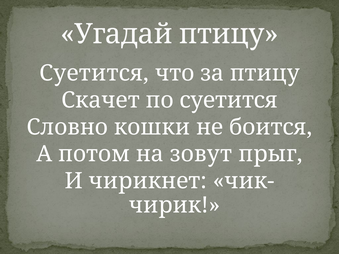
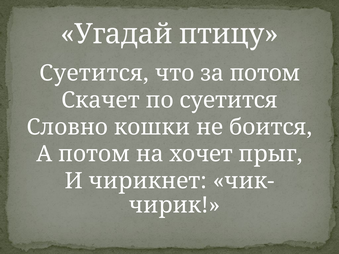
за птицу: птицу -> потом (265, 73)
зовут: зовут -> хочет (201, 154)
